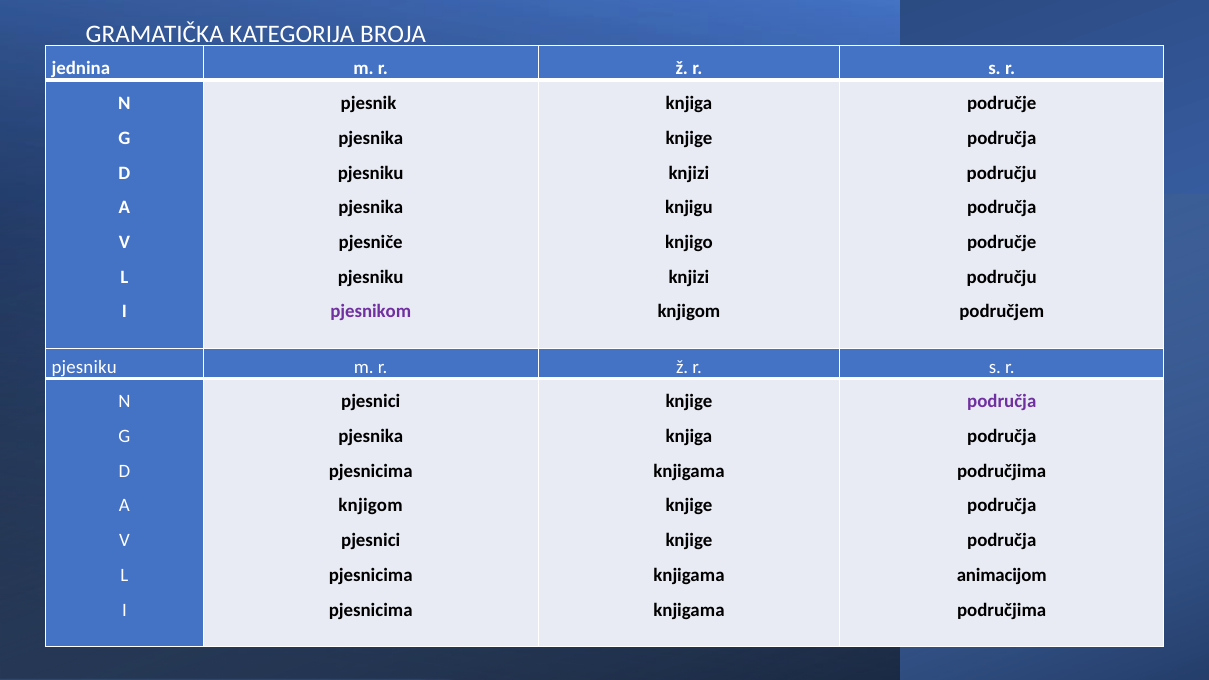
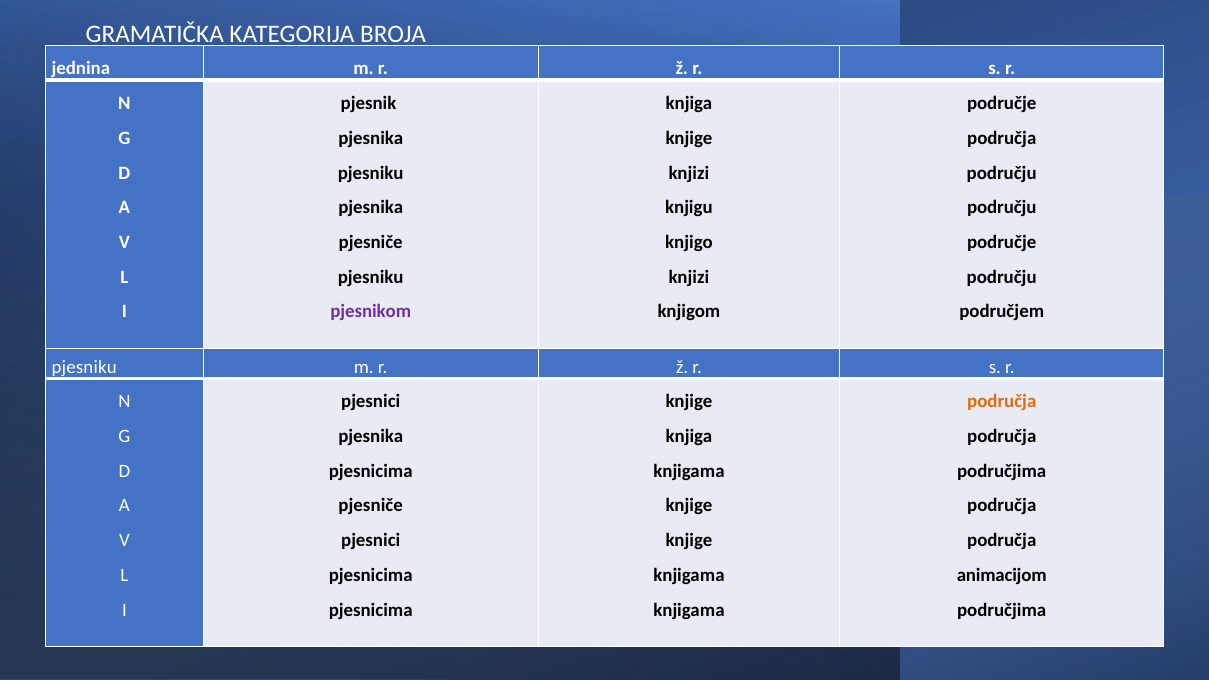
područja: područja -> području (1002, 207)
područja colour: purple -> orange (1002, 402)
knjigom: knjigom -> pjesniče (371, 506)
